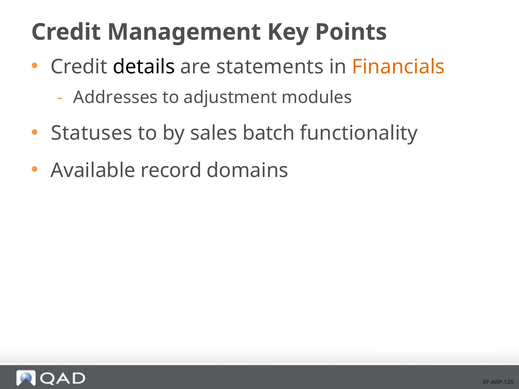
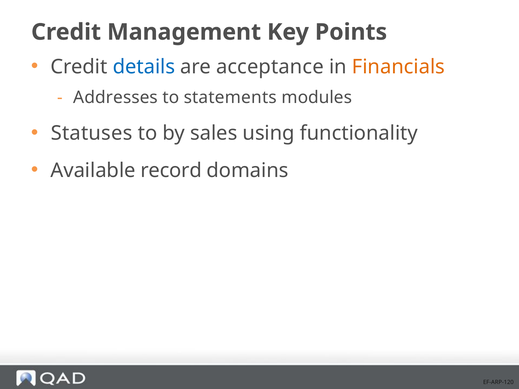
details colour: black -> blue (144, 67)
statements: statements -> acceptance (270, 67)
adjustment: adjustment -> statements (230, 98)
batch: batch -> using (269, 133)
